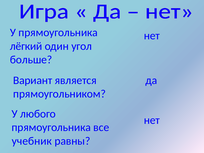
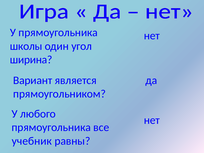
лёгкий: лёгкий -> школы (26, 46)
больше: больше -> ширина (31, 60)
